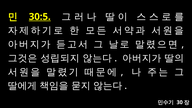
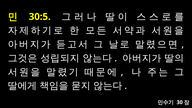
30:5 underline: present -> none (40, 17)
